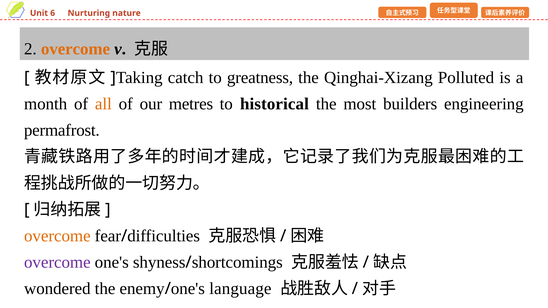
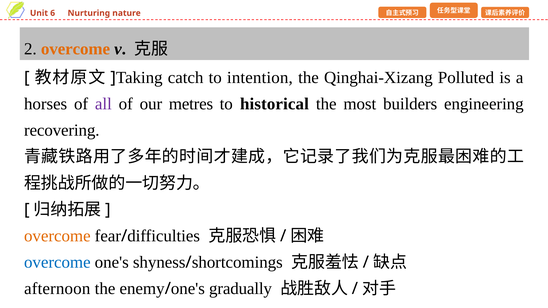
greatness: greatness -> intention (260, 78)
month: month -> horses (46, 104)
all colour: orange -> purple (103, 104)
permafrost: permafrost -> recovering (62, 130)
overcome colour: purple -> blue (57, 262)
wondered: wondered -> afternoon (57, 289)
language: language -> gradually (241, 289)
